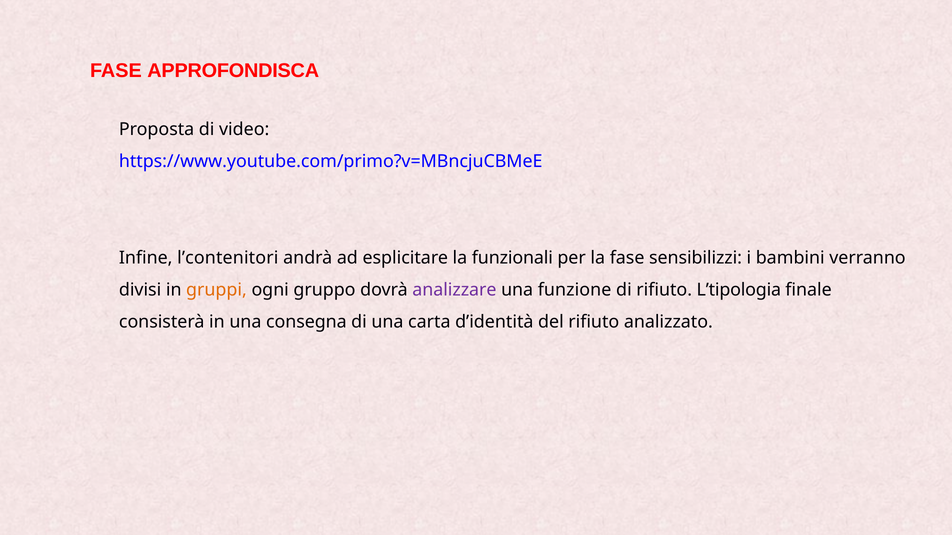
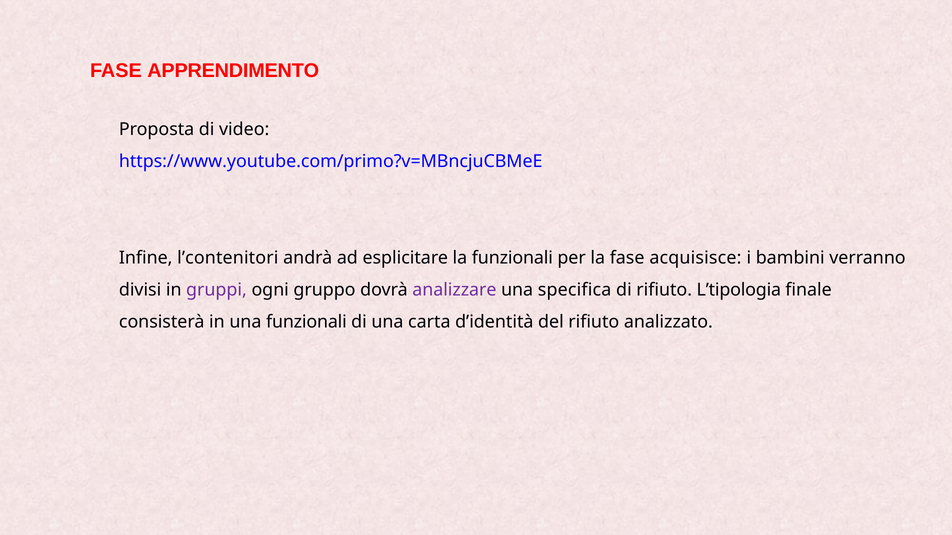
APPROFONDISCA: APPROFONDISCA -> APPRENDIMENTO (233, 71)
sensibilizzi: sensibilizzi -> acquisisce (695, 258)
gruppi colour: orange -> purple (216, 290)
funzione: funzione -> specifica (575, 290)
una consegna: consegna -> funzionali (306, 322)
